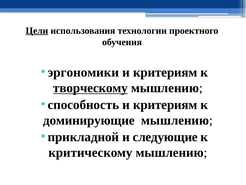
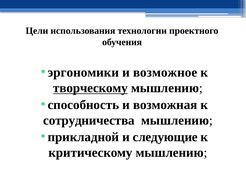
Цели underline: present -> none (37, 31)
критериям: критериям -> возможное (165, 72)
способность и критериям: критериям -> возможная (165, 104)
доминирующие: доминирующие -> сотрудничества (89, 120)
